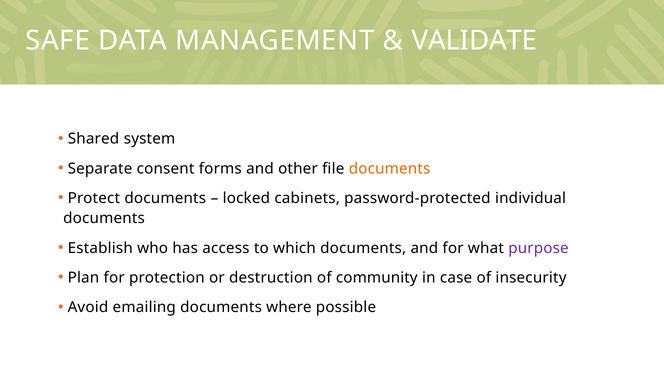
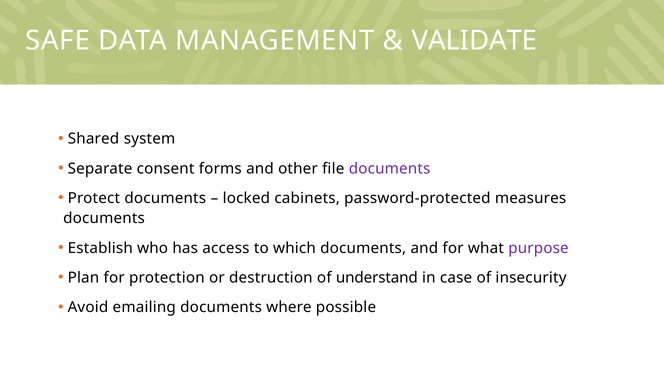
documents colour: orange -> purple (390, 169)
individual: individual -> measures (531, 199)
community: community -> understand (377, 278)
